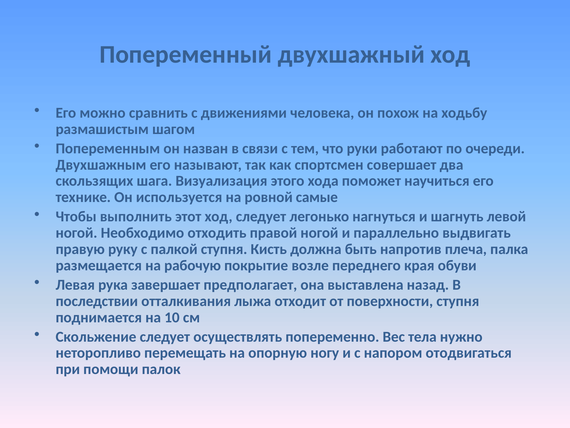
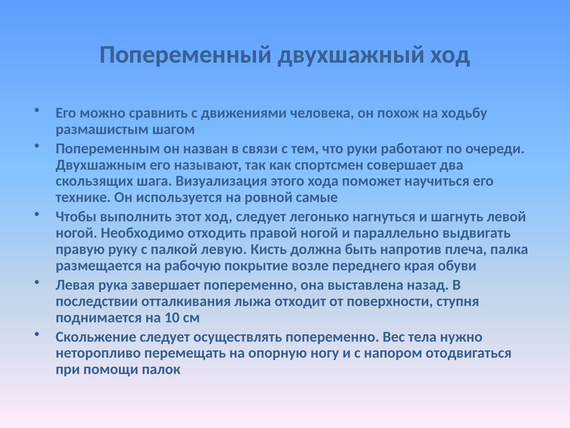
палкой ступня: ступня -> левую (224, 249)
завершает предполагает: предполагает -> попеременно (250, 285)
